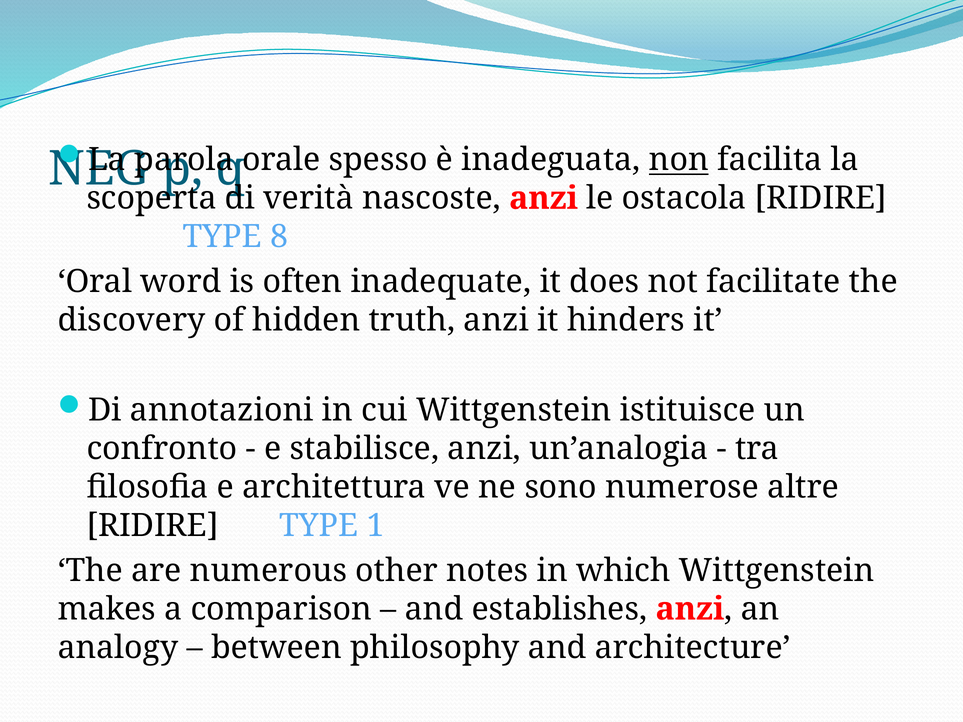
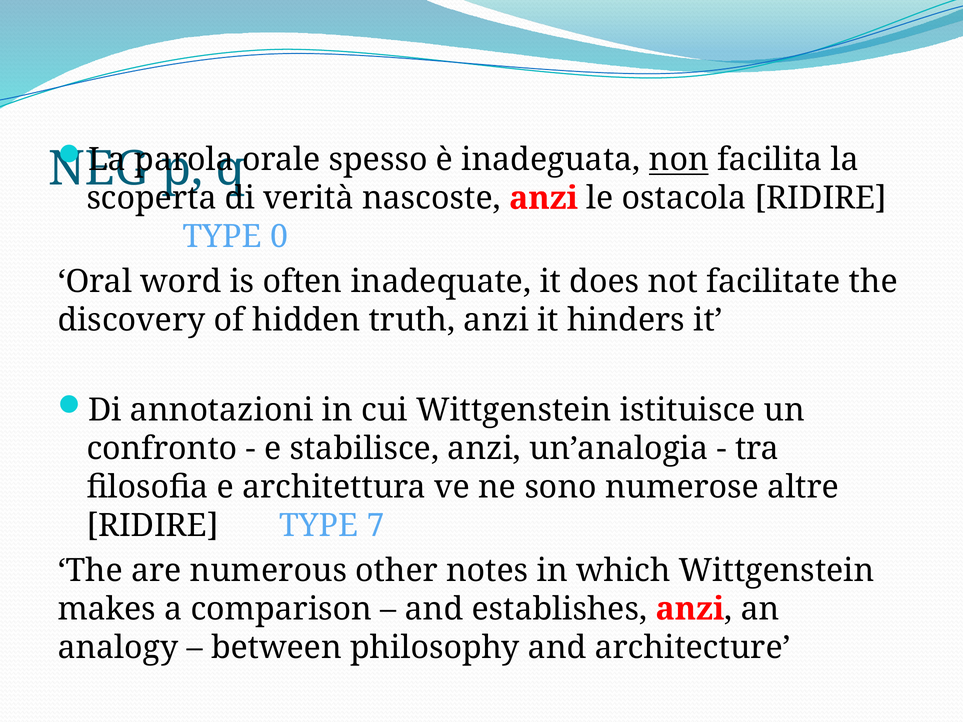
8: 8 -> 0 (279, 237)
1: 1 -> 7 (376, 526)
